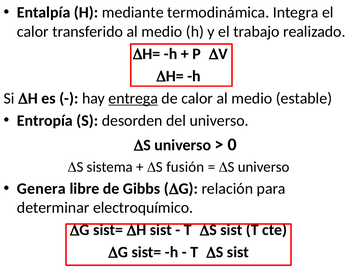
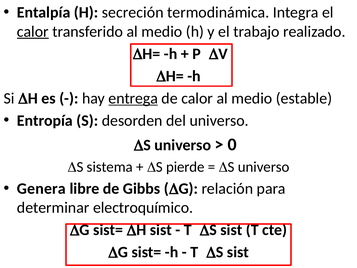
mediante: mediante -> secreción (133, 12)
calor underline: none -> present (33, 31)
fusión: fusión -> pierde (185, 167)
